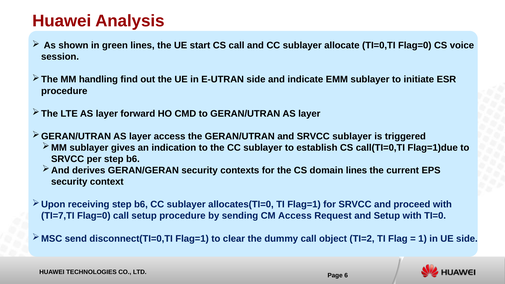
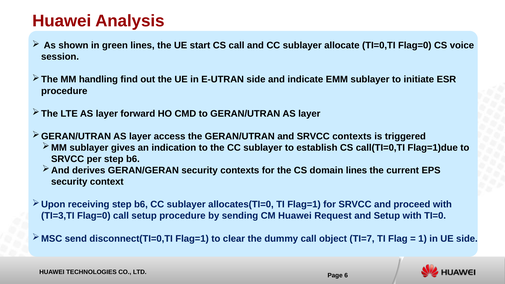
SRVCC sublayer: sublayer -> contexts (352, 136)
TI=7,TI: TI=7,TI -> TI=3,TI (58, 216)
CM Access: Access -> Huawei (295, 216)
TI=2: TI=2 -> TI=7 (362, 239)
